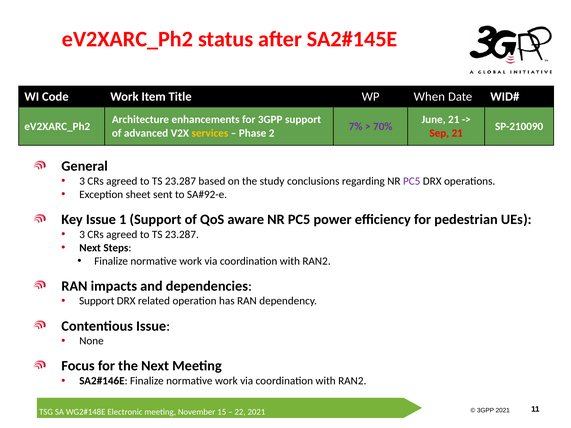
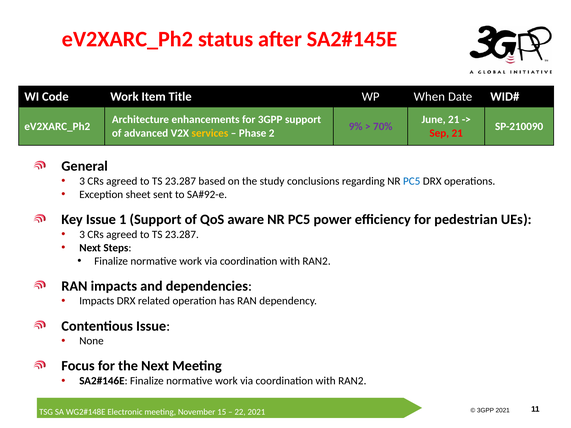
7%: 7% -> 9% (356, 126)
PC5 colour: purple -> blue (412, 181)
Support: Support -> Impacts (97, 301)
